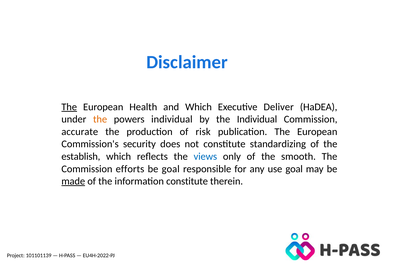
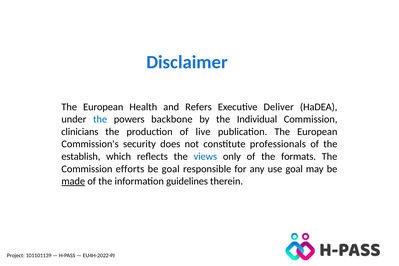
The underline: present -> none (69, 107)
and Which: Which -> Refers (198, 107)
the colour: orange -> blue (100, 119)
powers individual: individual -> backbone (172, 119)
accurate: accurate -> clinicians (80, 132)
risk: risk -> live (203, 132)
standardizing: standardizing -> professionals (278, 144)
smooth: smooth -> formats (299, 156)
information constitute: constitute -> guidelines (187, 181)
